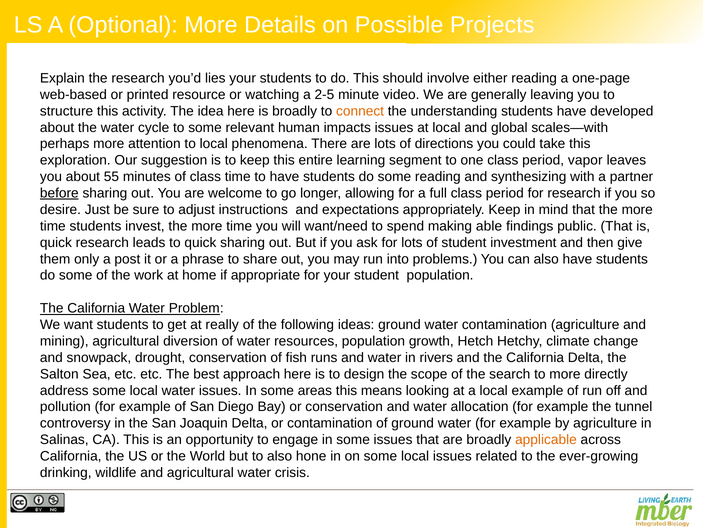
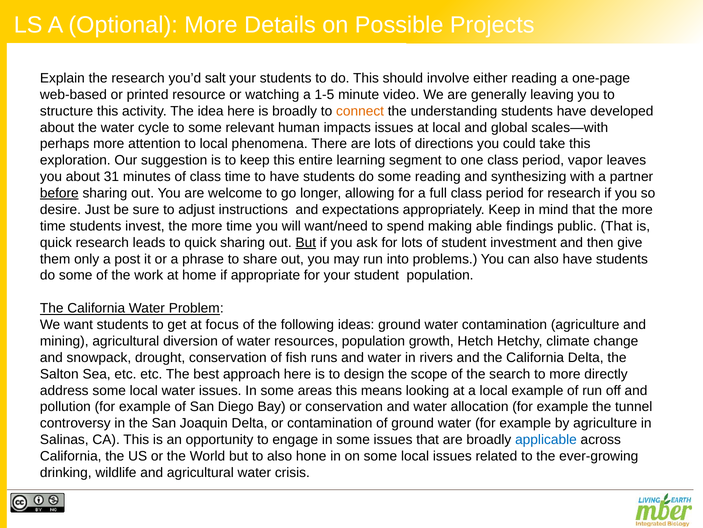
lies: lies -> salt (215, 78)
2-5: 2-5 -> 1-5 (324, 95)
55: 55 -> 31 (111, 177)
But underline: none -> present (306, 242)
really: really -> focus (222, 324)
applicable colour: orange -> blue (546, 439)
